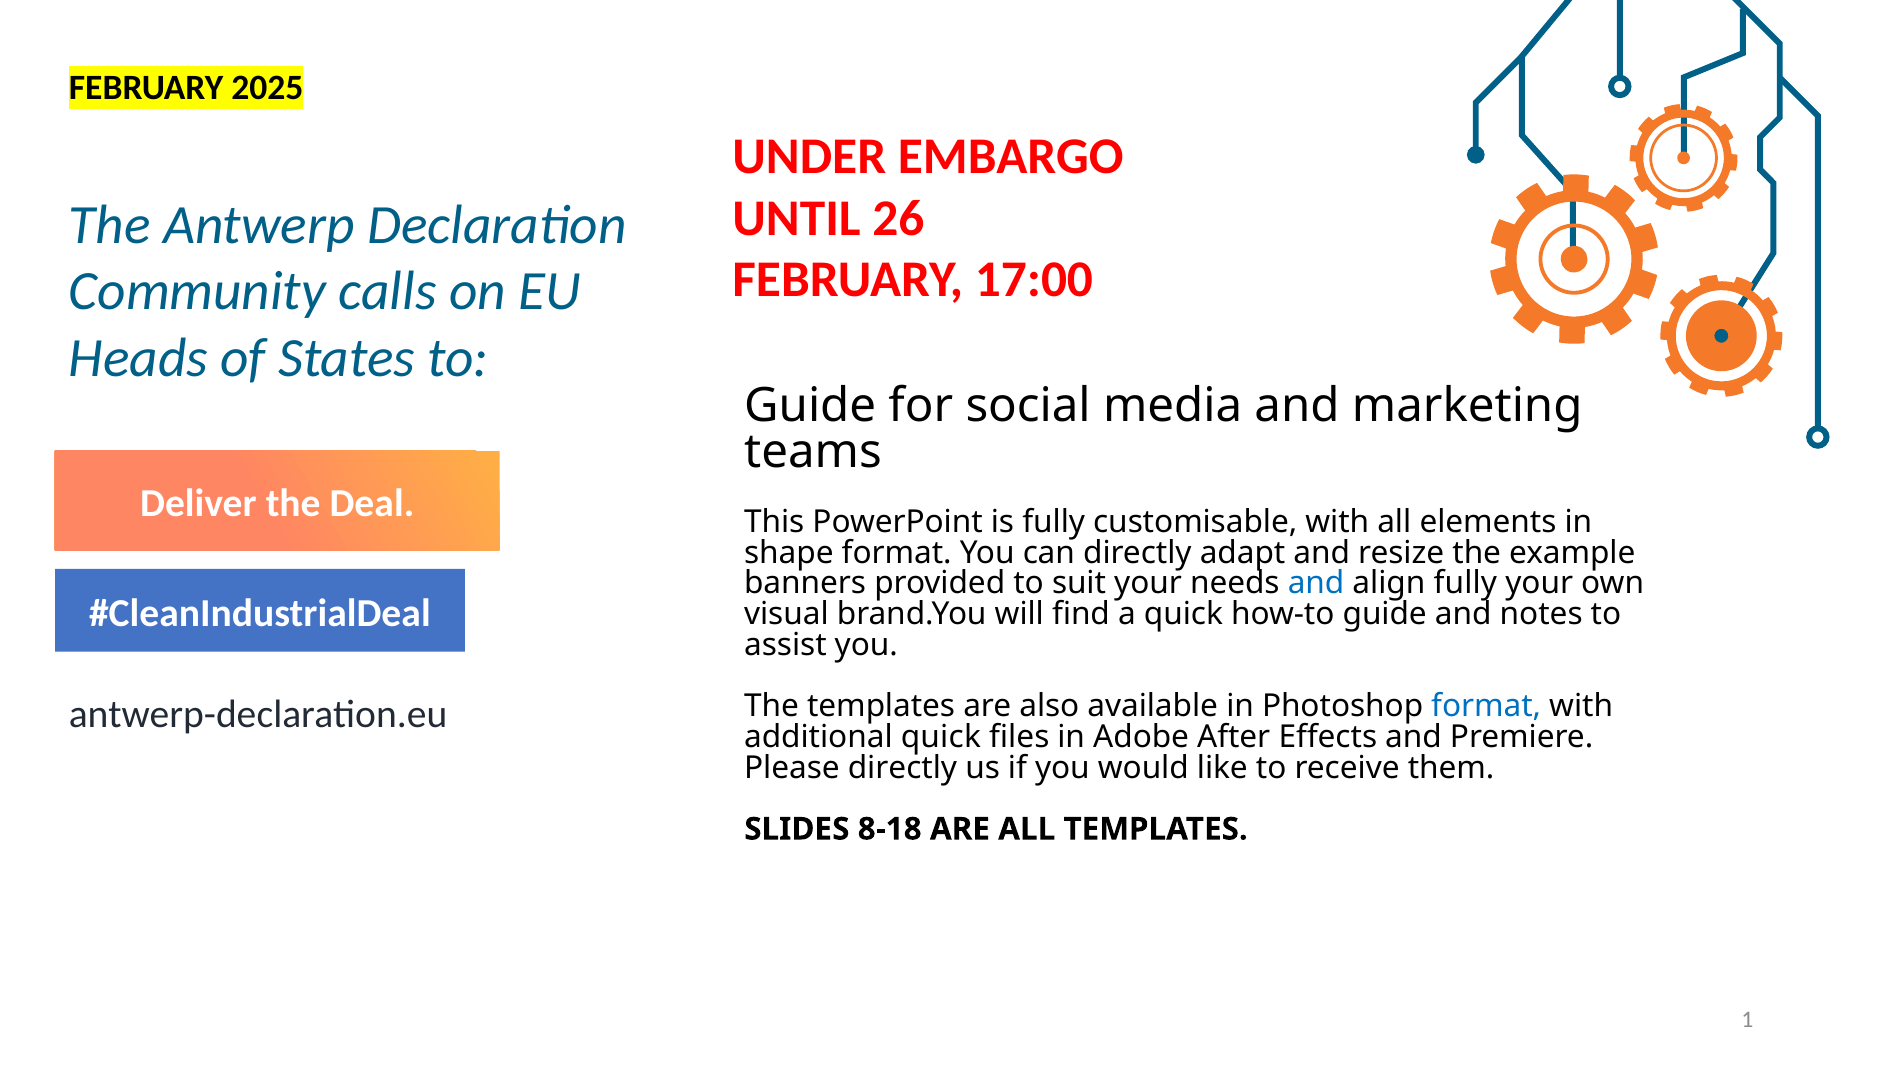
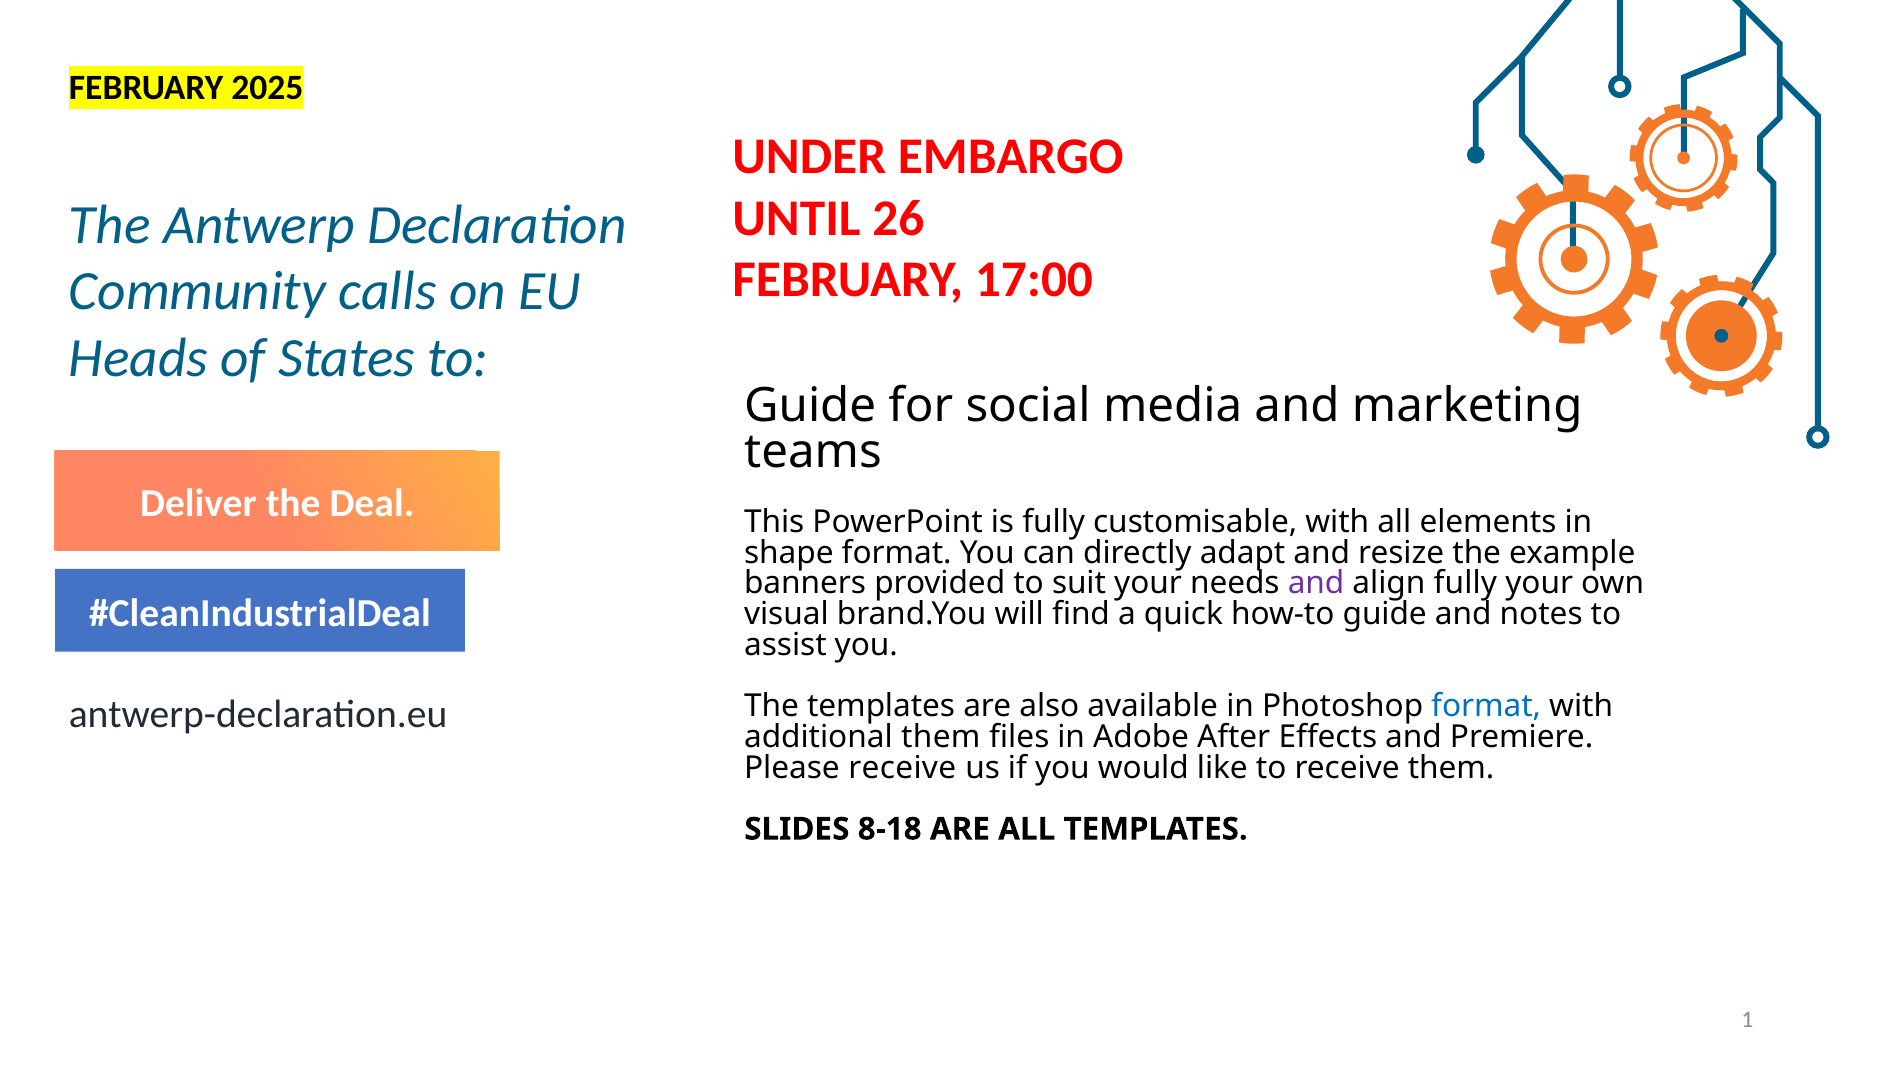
and colour: blue -> purple (1316, 583)
additional quick: quick -> them (941, 737)
Please directly: directly -> receive (902, 767)
